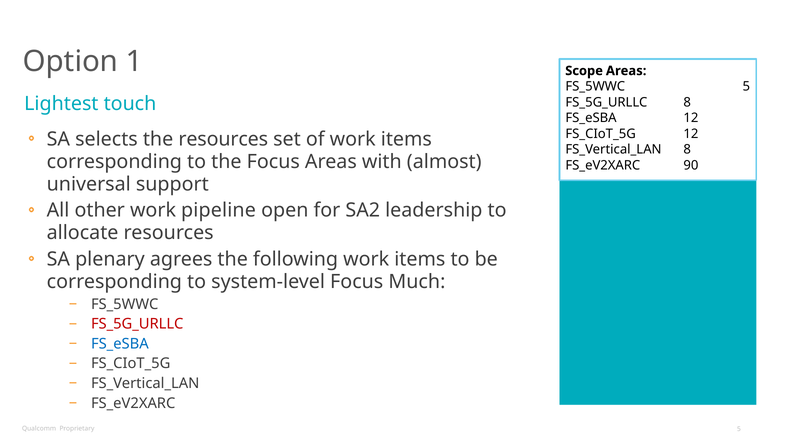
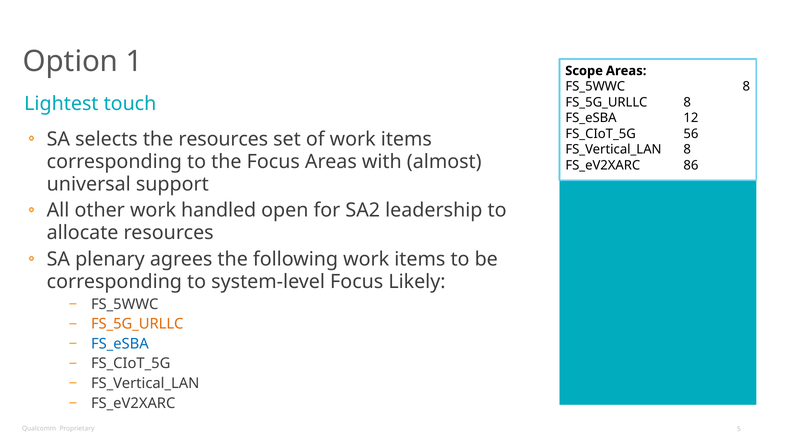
FS_5WWC 5: 5 -> 8 (746, 87)
FS_CIoT_5G 12: 12 -> 56 (691, 134)
90: 90 -> 86 (691, 165)
pipeline: pipeline -> handled (219, 210)
Much: Much -> Likely (417, 282)
FS_5G_URLLC colour: red -> orange (137, 324)
